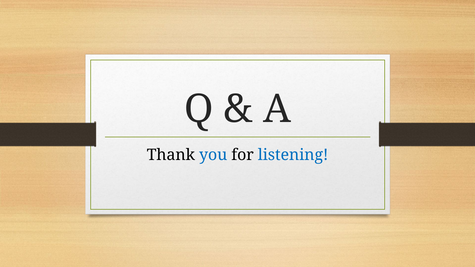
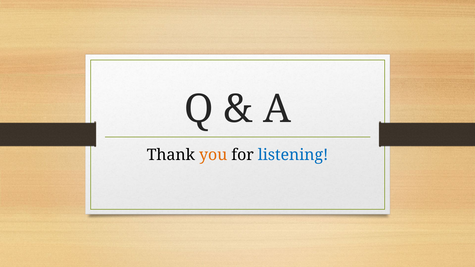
you colour: blue -> orange (213, 155)
